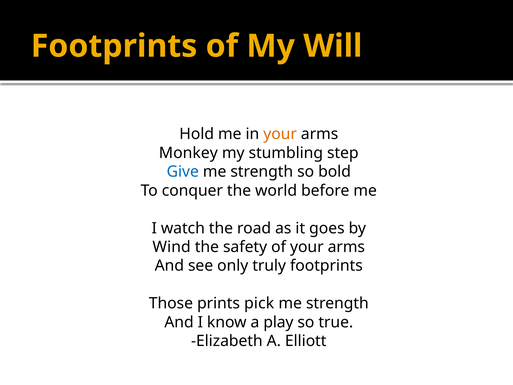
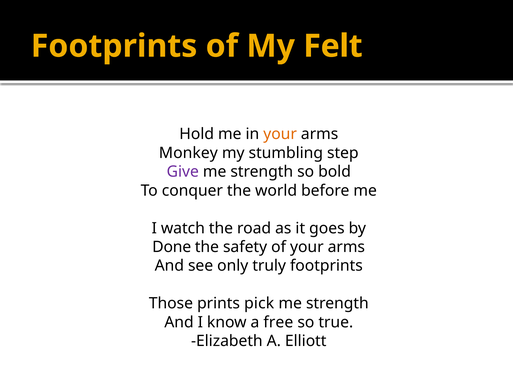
Will: Will -> Felt (333, 46)
Give colour: blue -> purple (183, 172)
Wind: Wind -> Done (172, 247)
play: play -> free (278, 322)
